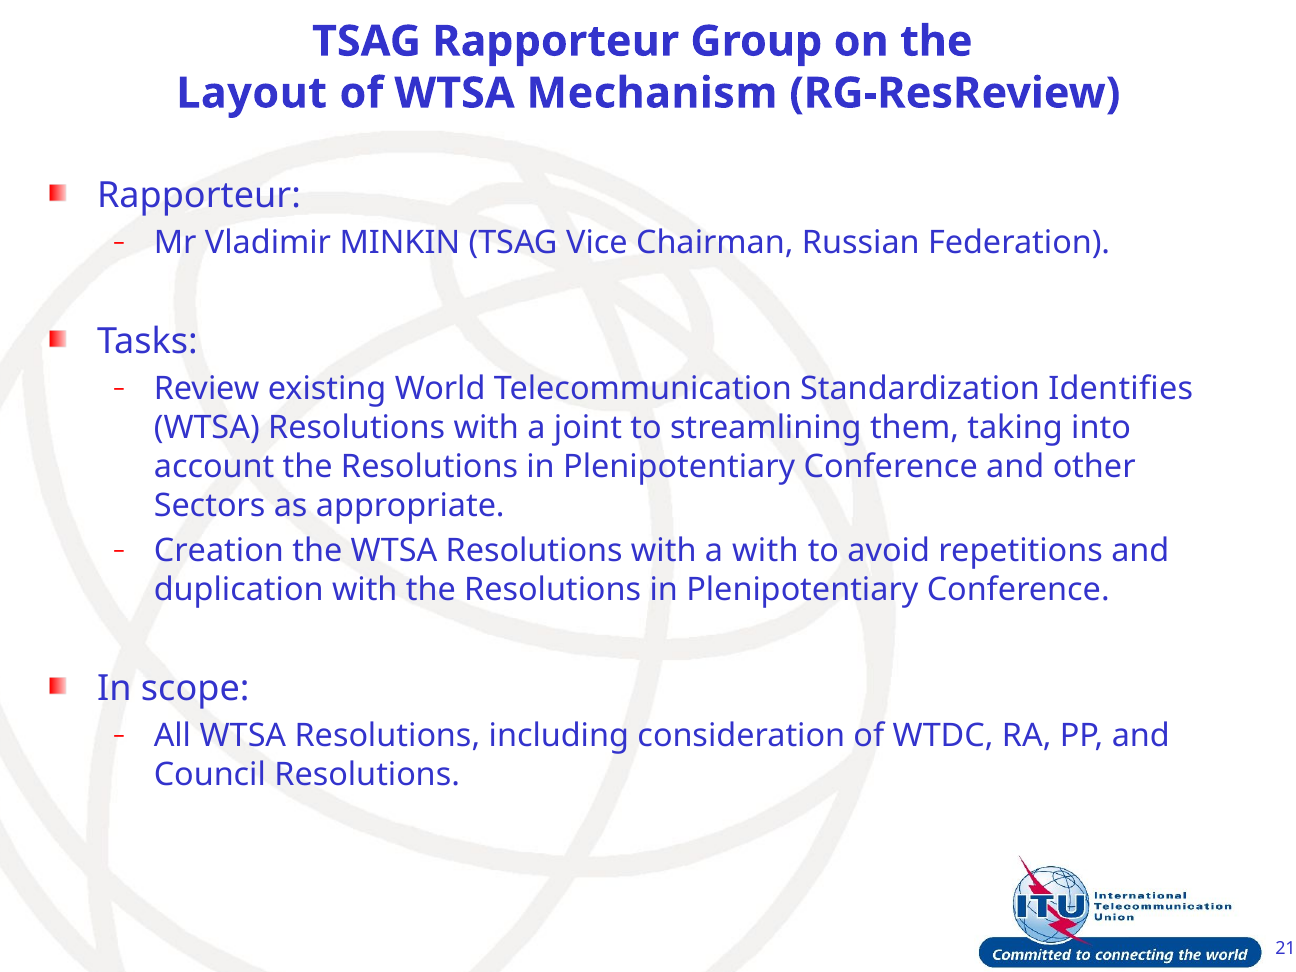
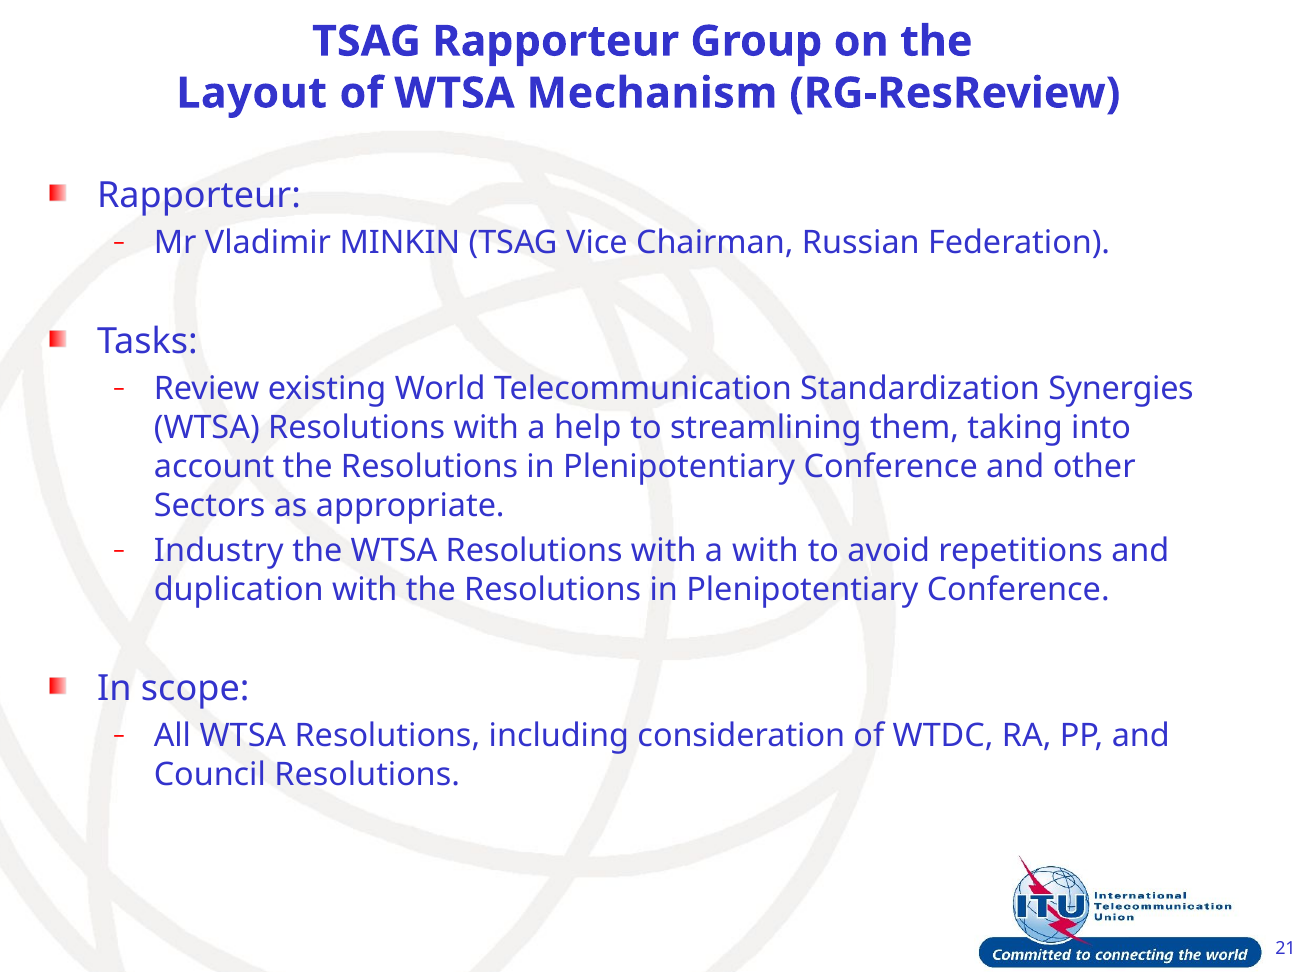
Identifies: Identifies -> Synergies (1121, 389)
joint: joint -> help (588, 428)
Creation: Creation -> Industry (219, 551)
